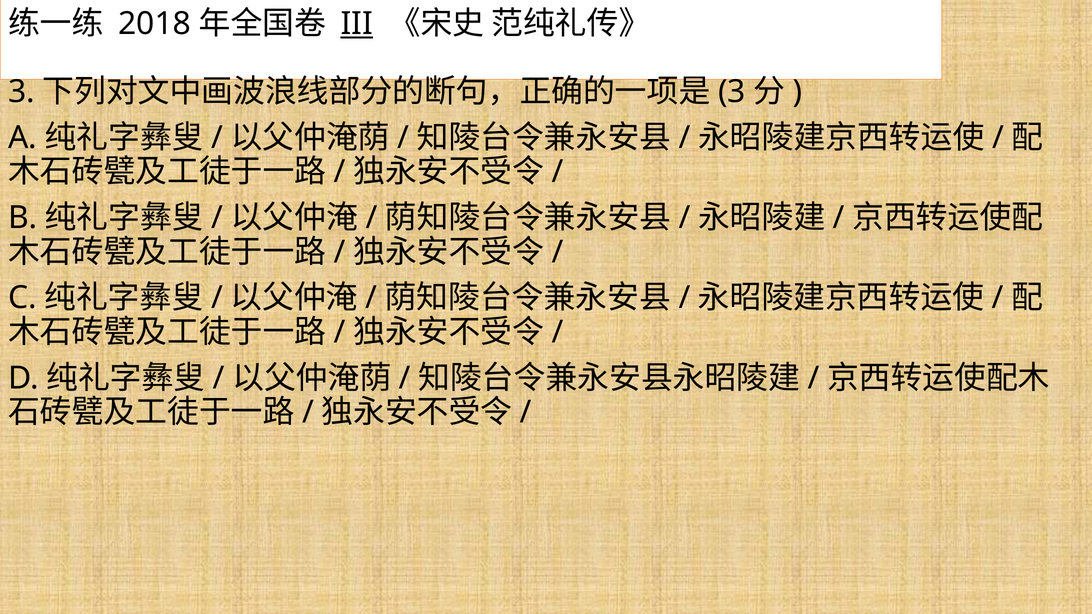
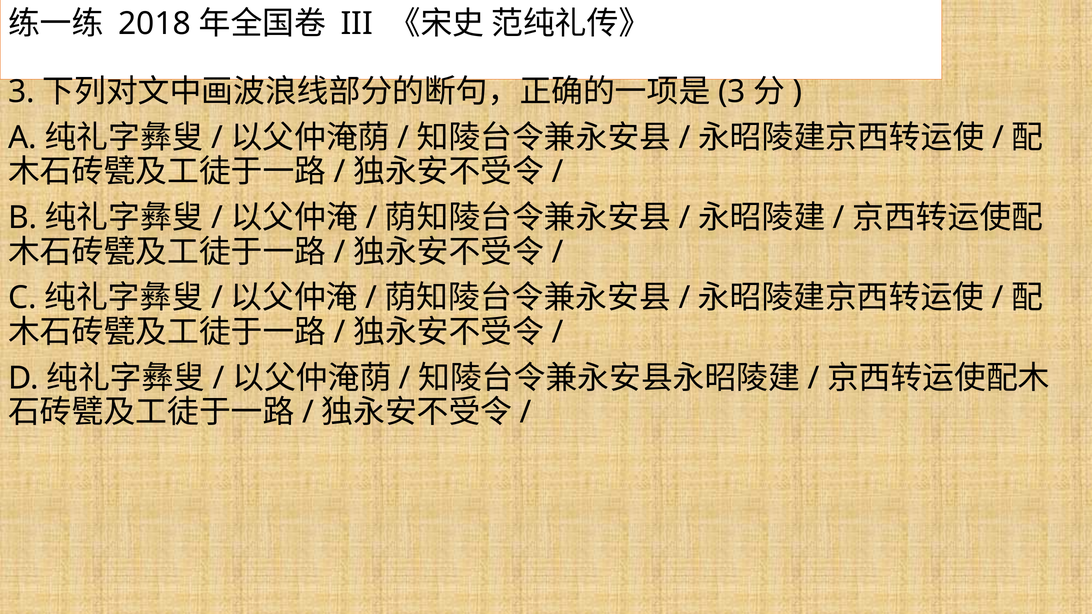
III underline: present -> none (357, 24)
